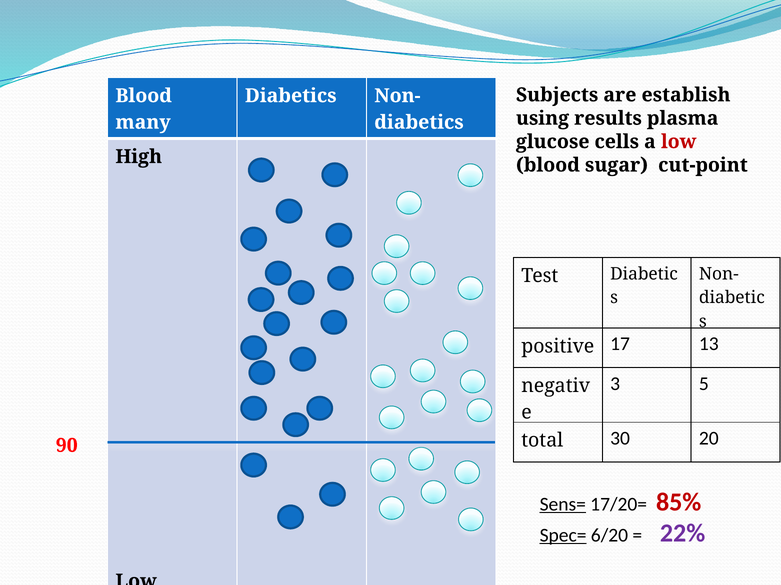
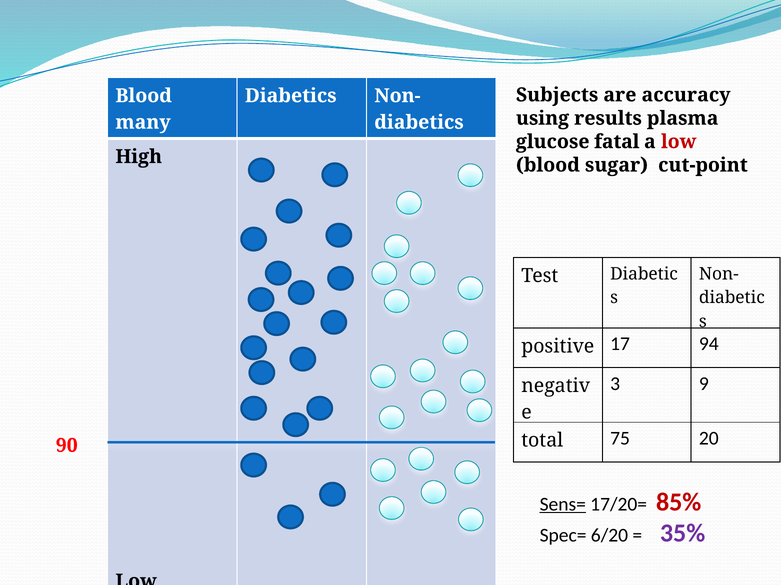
establish: establish -> accuracy (686, 95)
cells: cells -> fatal (617, 142)
13: 13 -> 94 (709, 344)
5: 5 -> 9 (704, 384)
30: 30 -> 75 (620, 439)
Spec= underline: present -> none (563, 536)
22%: 22% -> 35% (683, 534)
